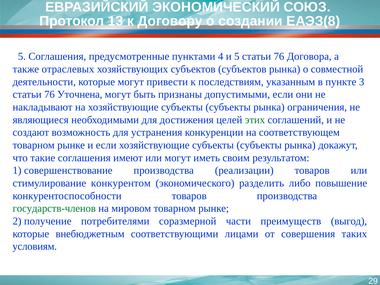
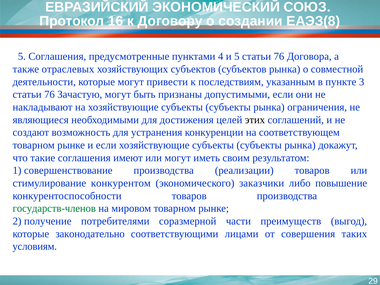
13: 13 -> 16 (116, 21)
Уточнена: Уточнена -> Зачастую (80, 94)
этих colour: green -> black (255, 120)
разделить: разделить -> заказчики (262, 183)
внебюджетным: внебюджетным -> законодательно (90, 234)
